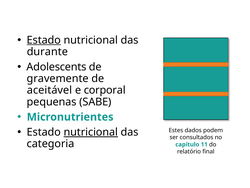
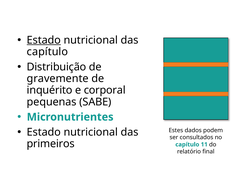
durante: durante -> capítulo (47, 52)
Adolescents: Adolescents -> Distribuição (57, 67)
aceitável: aceitável -> inquérito (50, 90)
nutricional underline: present -> none (91, 132)
categoria: categoria -> primeiros (51, 143)
